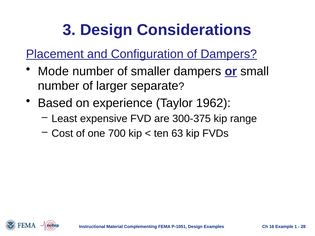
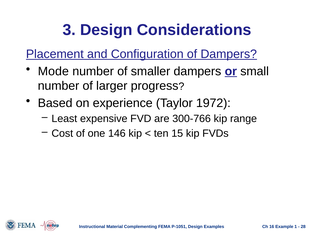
separate: separate -> progress (155, 86)
1962: 1962 -> 1972 (213, 103)
300-375: 300-375 -> 300-766 (192, 119)
700: 700 -> 146 (117, 134)
63: 63 -> 15 (177, 134)
